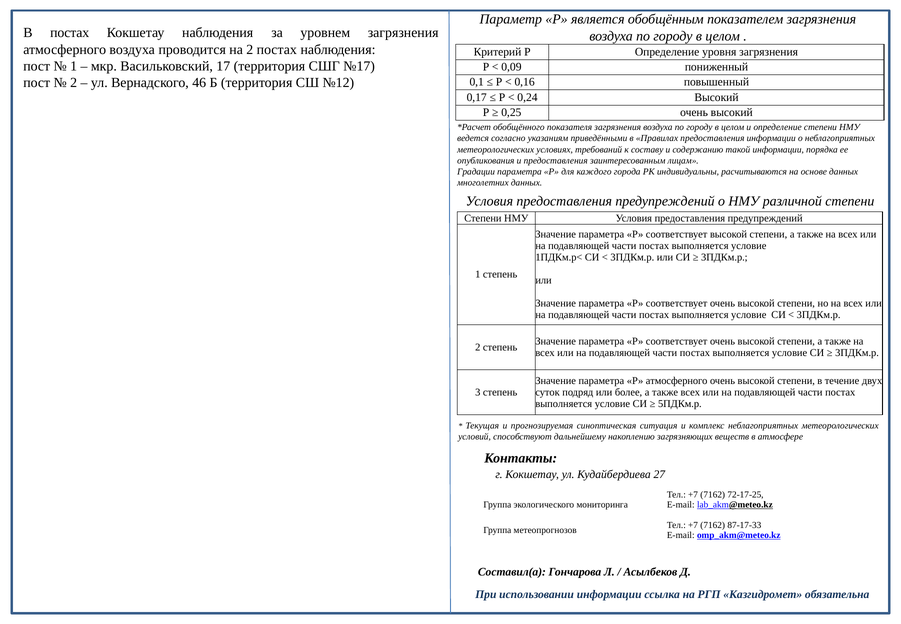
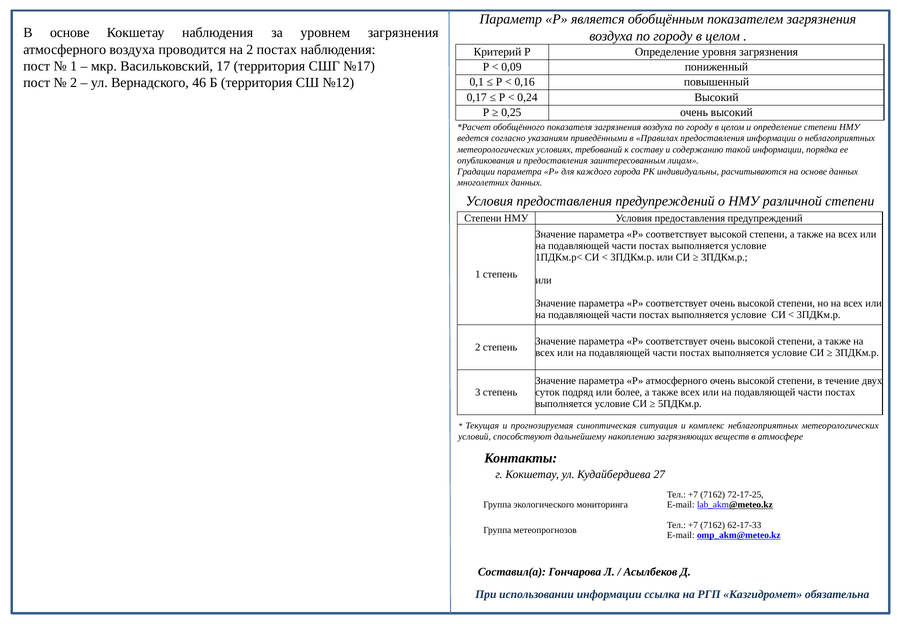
В постах: постах -> основе (70, 33)
87-17-33: 87-17-33 -> 62-17-33 (744, 525)
